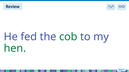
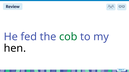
hen colour: green -> black (15, 49)
